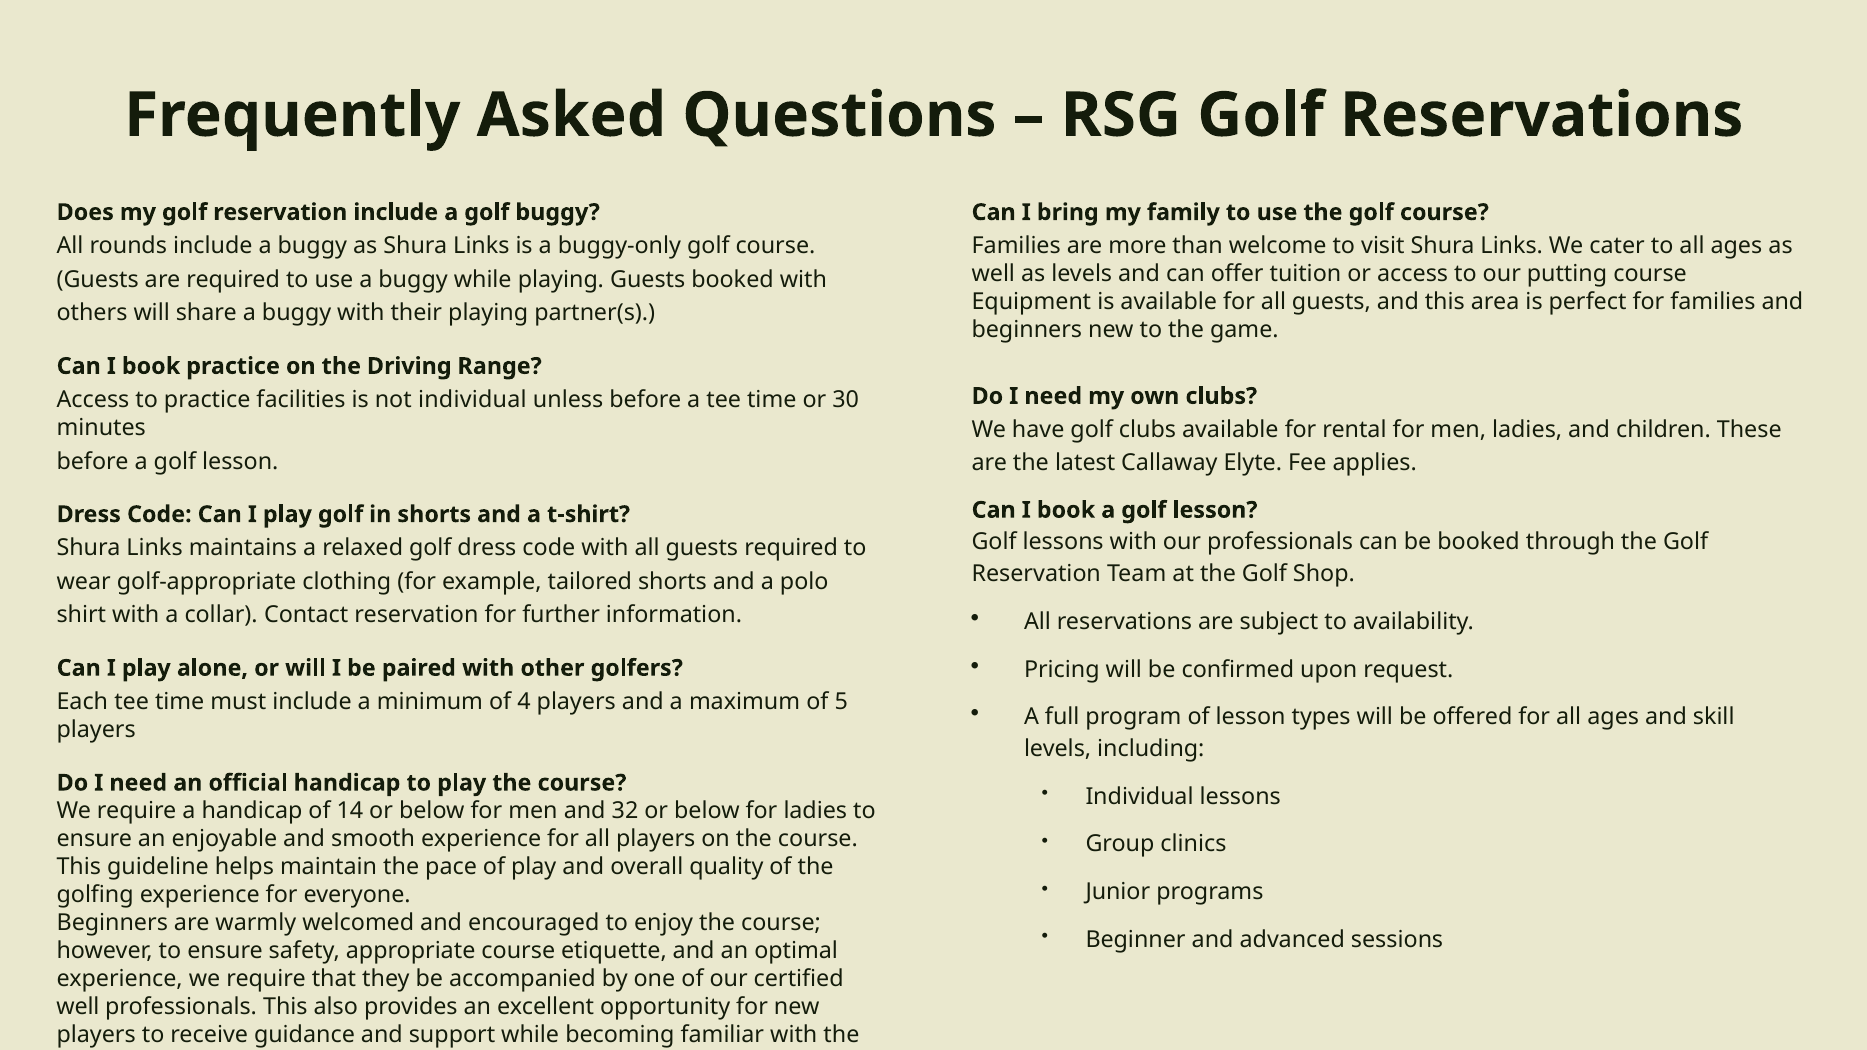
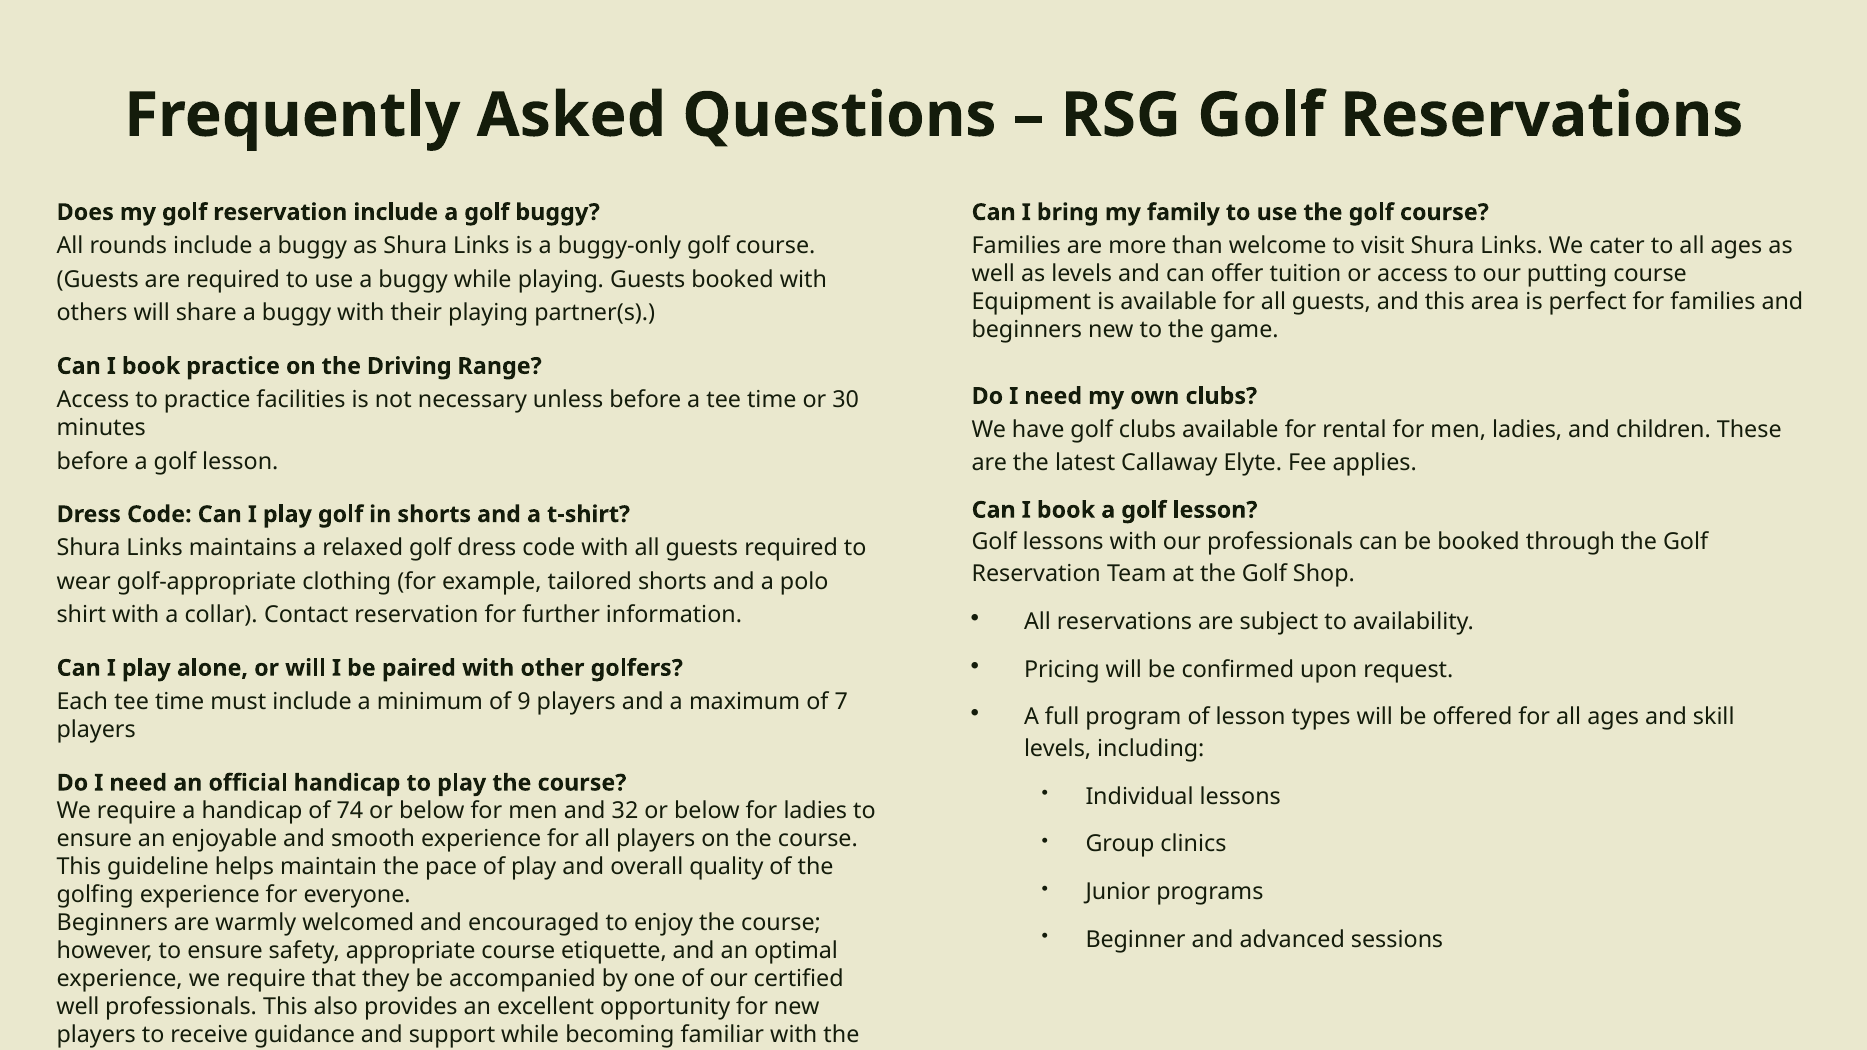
not individual: individual -> necessary (472, 400)
4: 4 -> 9 (524, 702)
5: 5 -> 7 (841, 702)
14: 14 -> 74 (350, 811)
